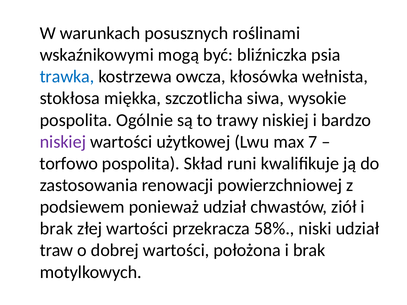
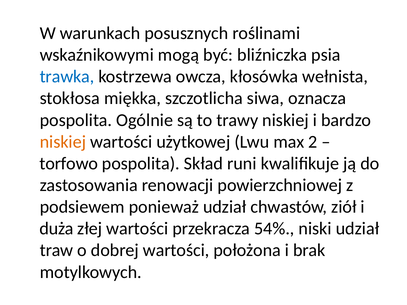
wysokie: wysokie -> oznacza (317, 98)
niskiej colour: purple -> orange (63, 142)
7: 7 -> 2 (313, 142)
brak: brak -> duża (57, 229)
58%: 58% -> 54% (274, 229)
